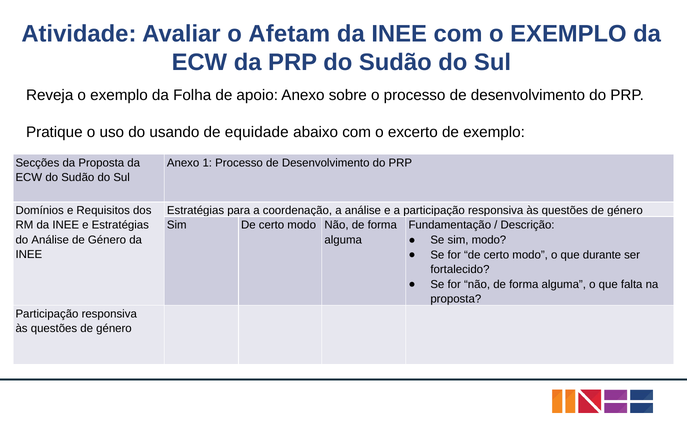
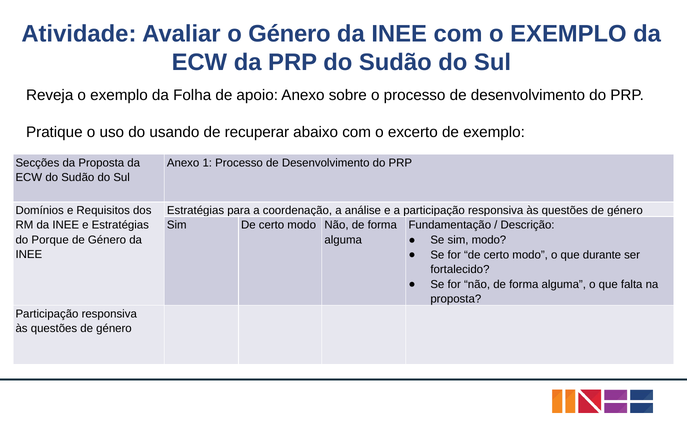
o Afetam: Afetam -> Género (289, 34)
equidade: equidade -> recuperar (257, 132)
do Análise: Análise -> Porque (50, 240)
